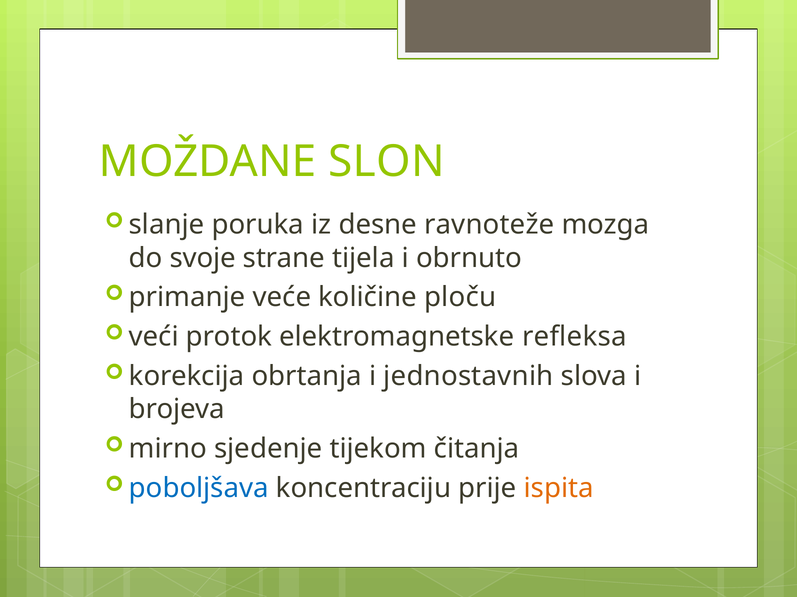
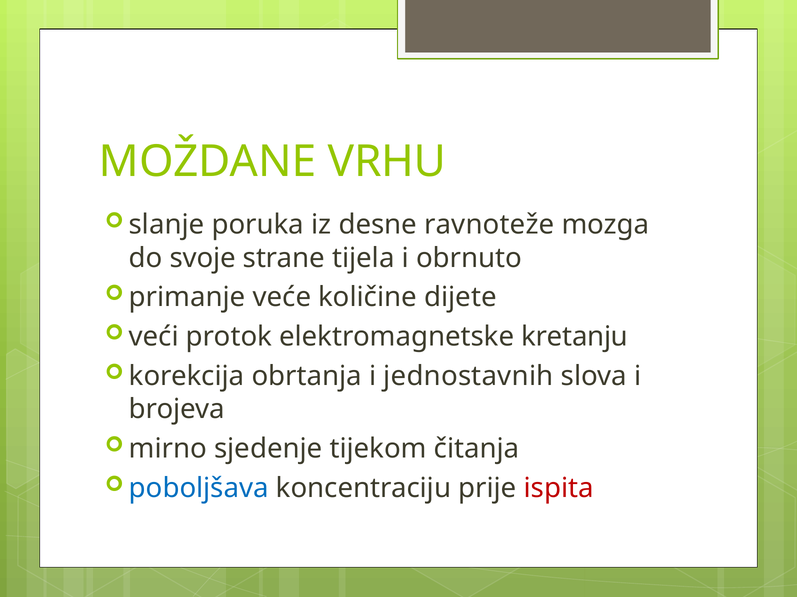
SLON: SLON -> VRHU (387, 162)
ploču: ploču -> dijete (460, 298)
refleksa: refleksa -> kretanju (575, 337)
ispita colour: orange -> red (559, 489)
